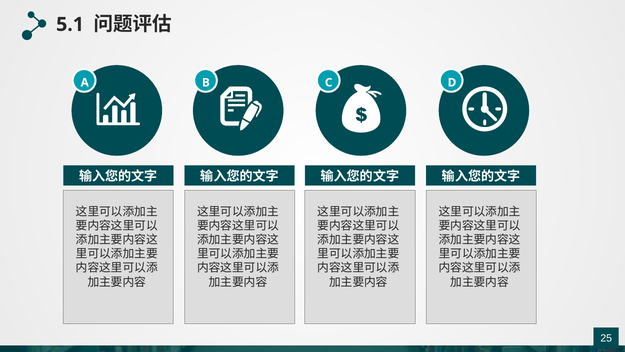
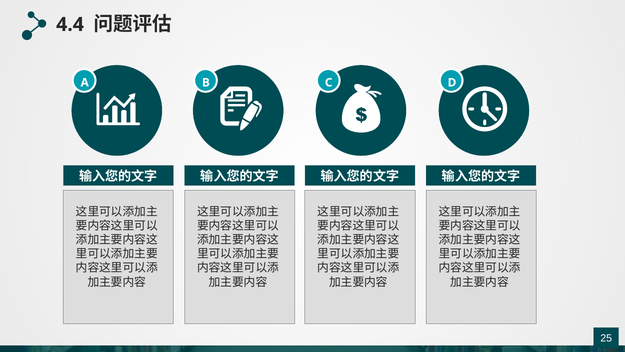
5.1: 5.1 -> 4.4 (70, 24)
